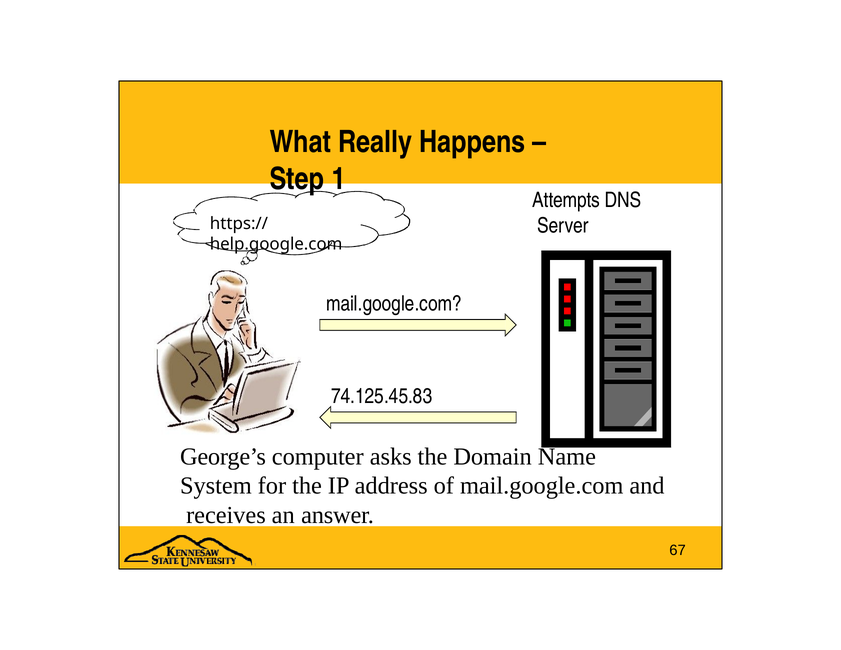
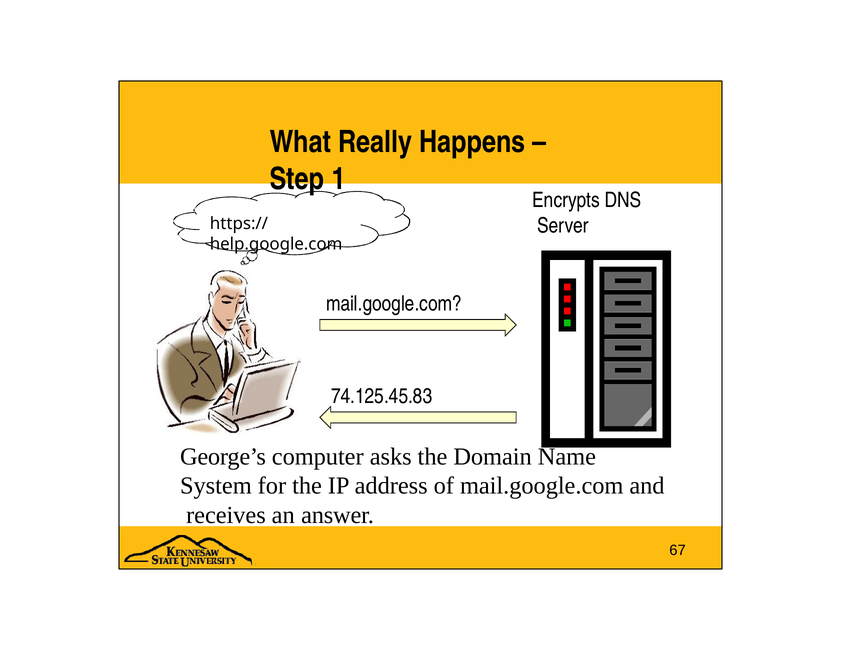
Attempts: Attempts -> Encrypts (566, 200)
